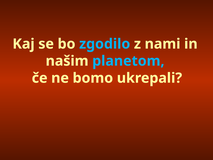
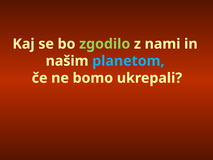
zgodilo colour: light blue -> light green (105, 44)
